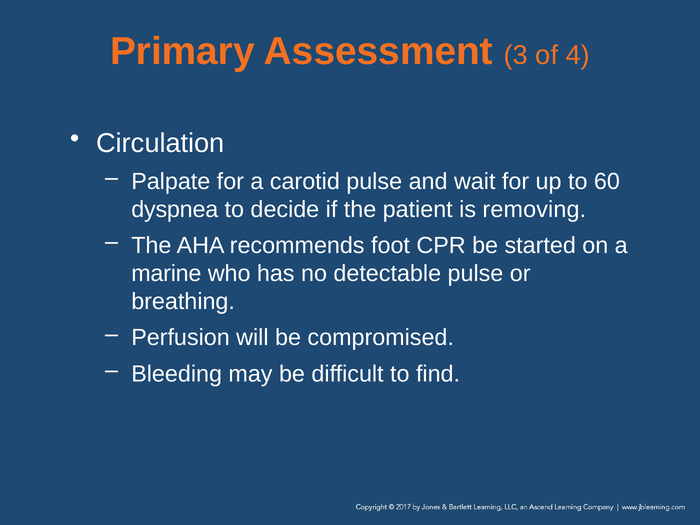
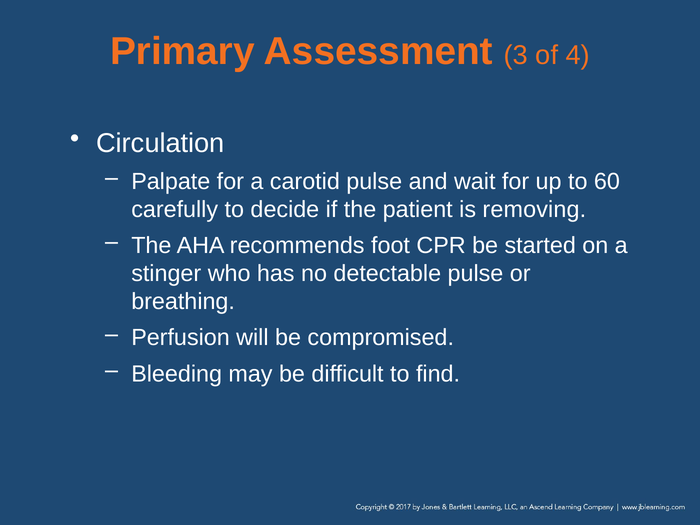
dyspnea: dyspnea -> carefully (175, 209)
marine: marine -> stinger (166, 273)
